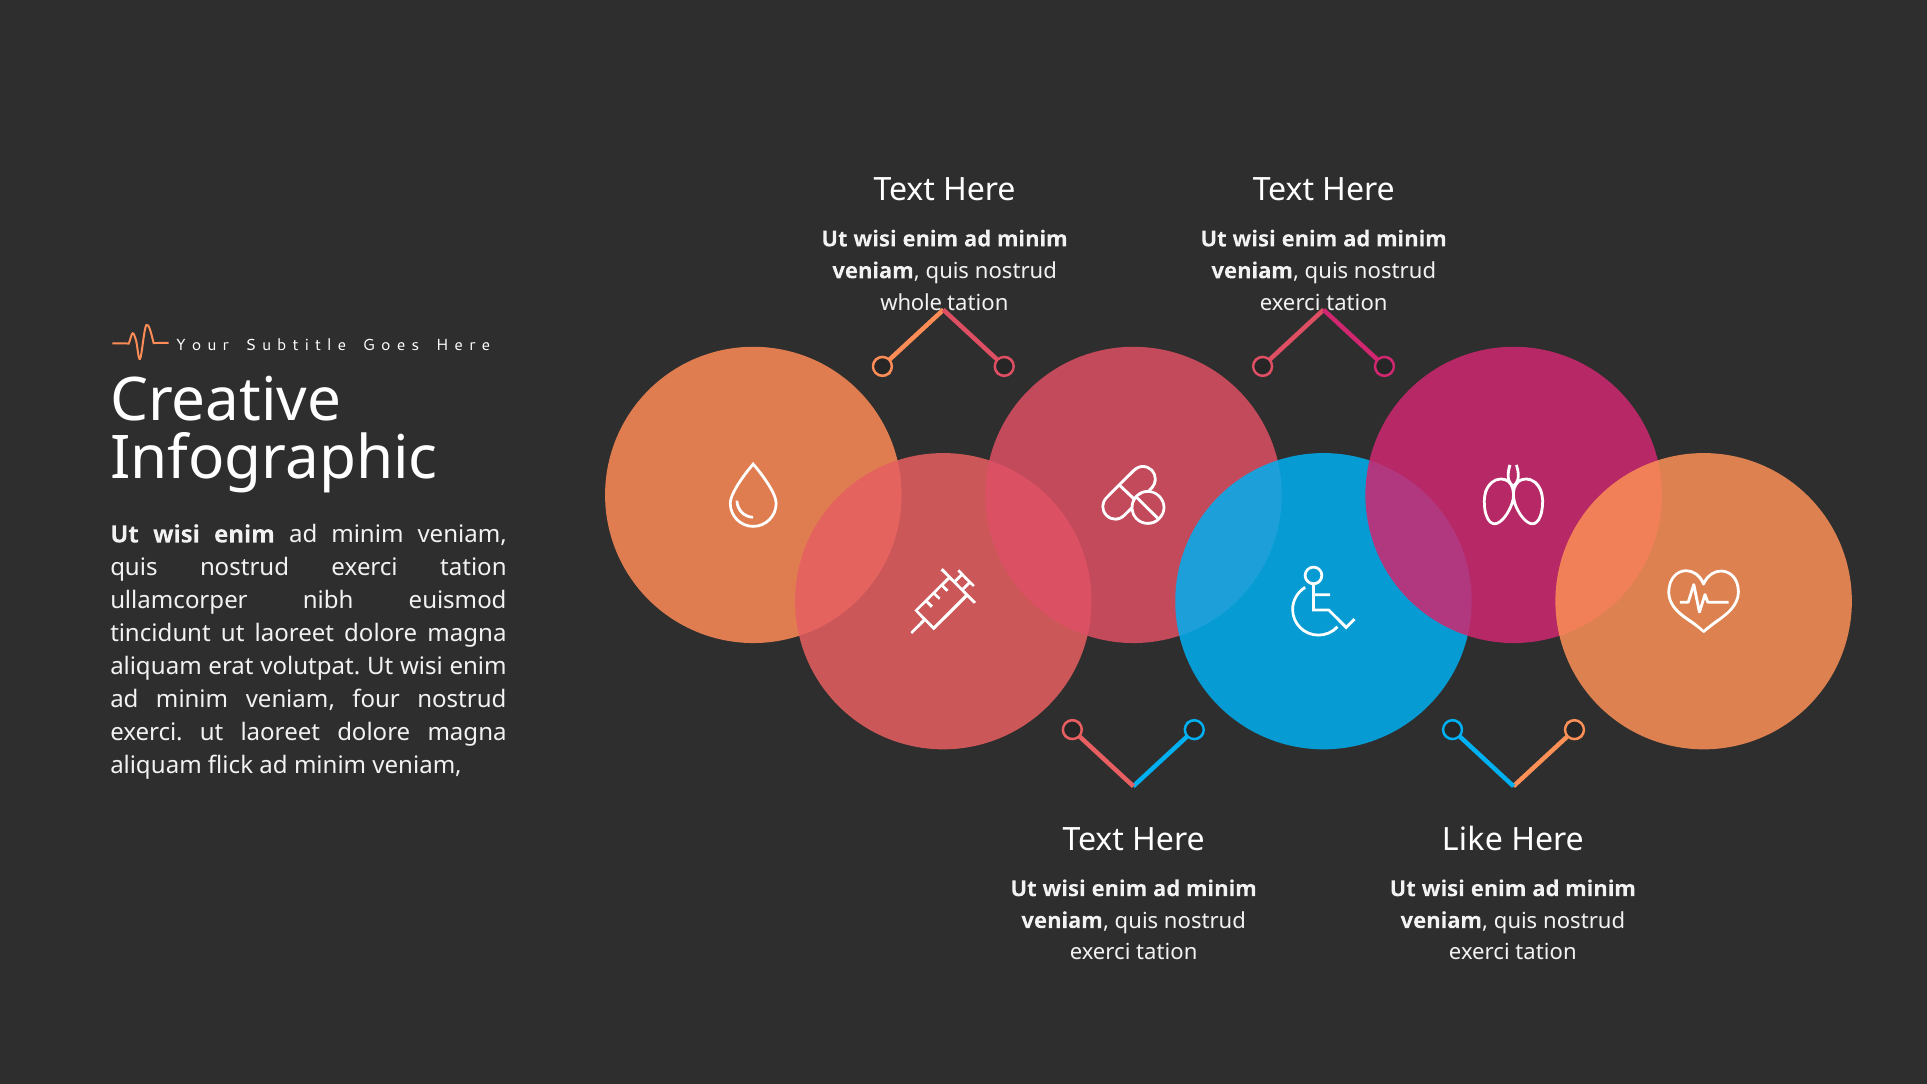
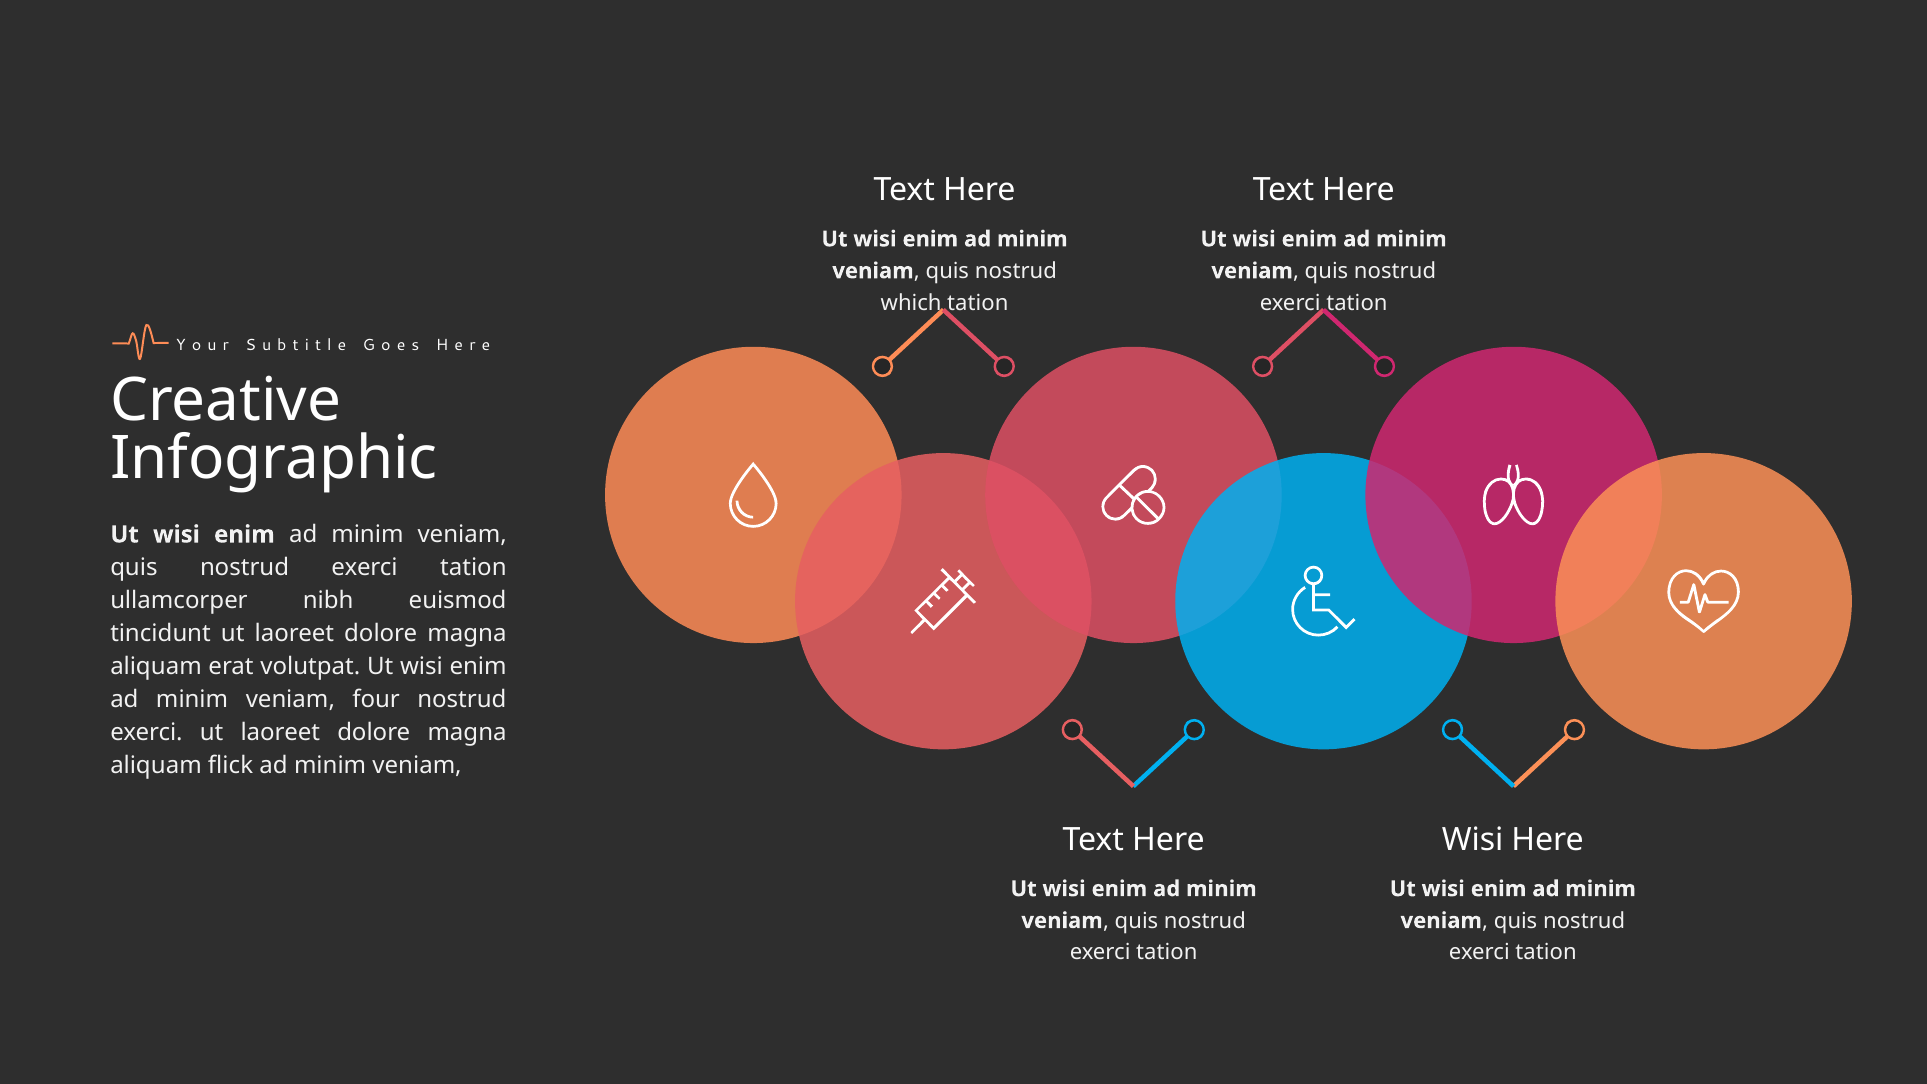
whole: whole -> which (911, 303)
Like: Like -> Wisi (1473, 840)
